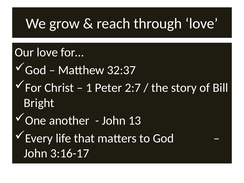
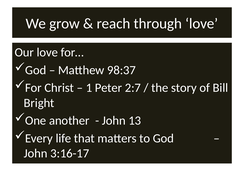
32:37: 32:37 -> 98:37 (122, 70)
